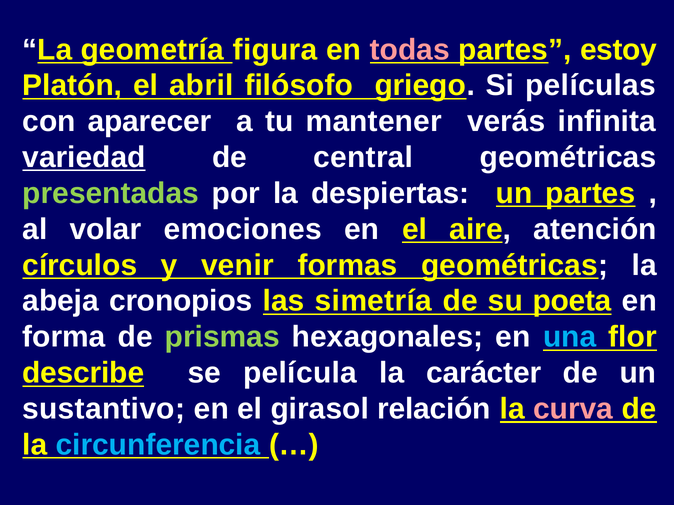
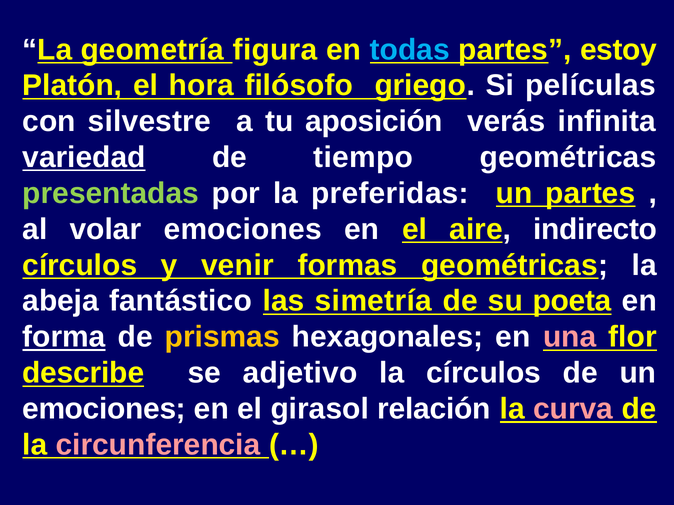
todas colour: pink -> light blue (410, 50)
abril: abril -> hora (201, 86)
aparecer: aparecer -> silvestre (149, 122)
mantener: mantener -> aposición (374, 122)
central: central -> tiempo (363, 158)
despiertas: despiertas -> preferidas (390, 194)
atención: atención -> indirecto (595, 229)
cronopios: cronopios -> fantástico (181, 301)
forma underline: none -> present (64, 337)
prismas colour: light green -> yellow (222, 337)
una colour: light blue -> pink (570, 337)
película: película -> adjetivo (300, 373)
la carácter: carácter -> círculos (484, 373)
sustantivo: sustantivo -> emociones (104, 409)
circunferencia colour: light blue -> pink (158, 445)
